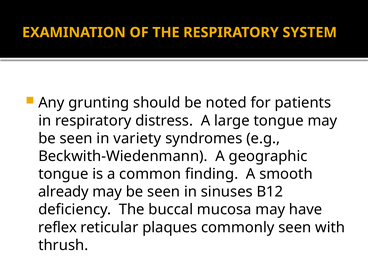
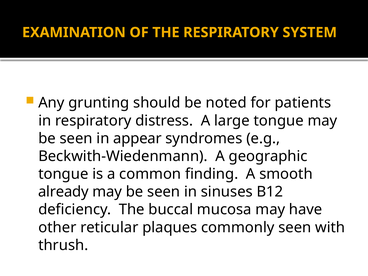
variety: variety -> appear (137, 138)
reflex: reflex -> other (57, 227)
